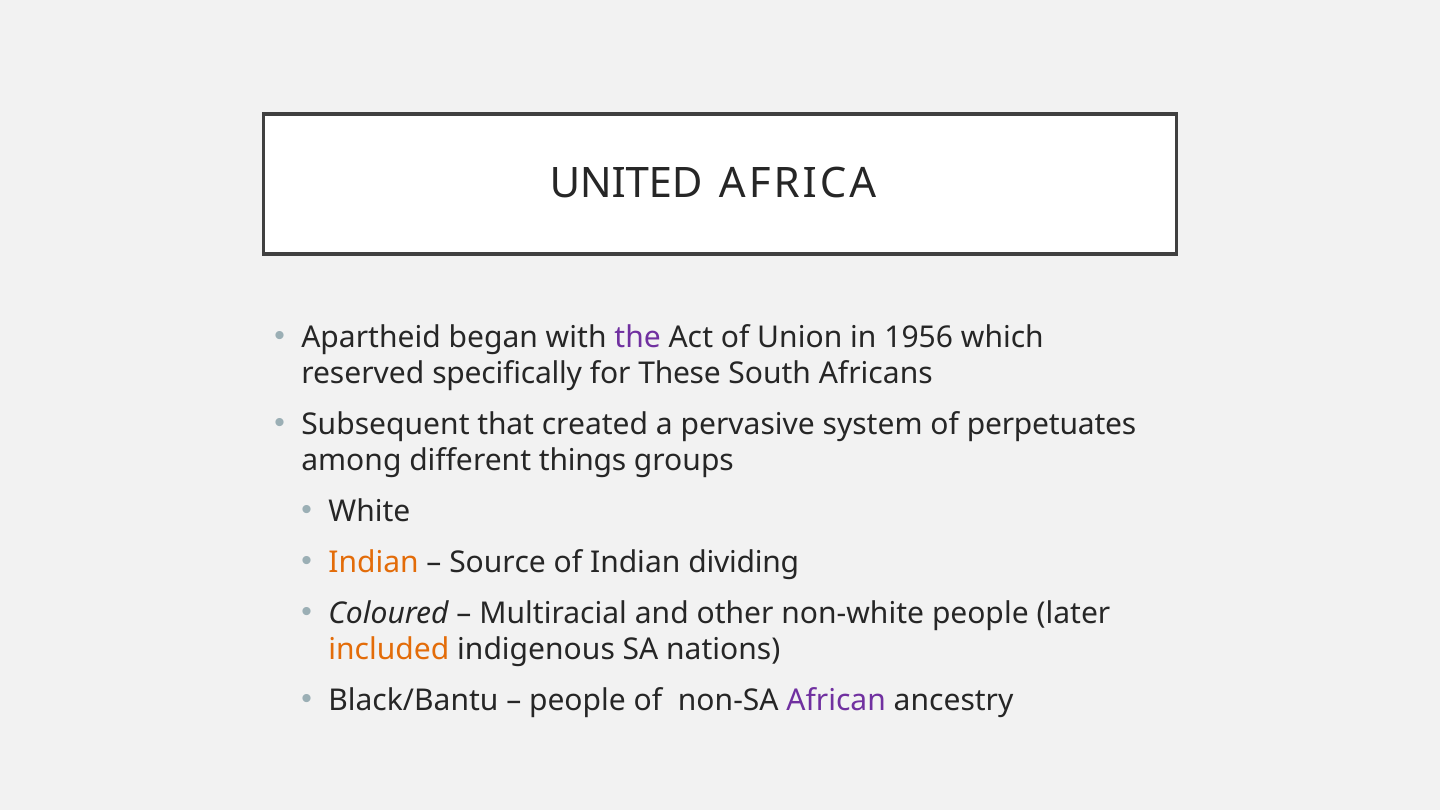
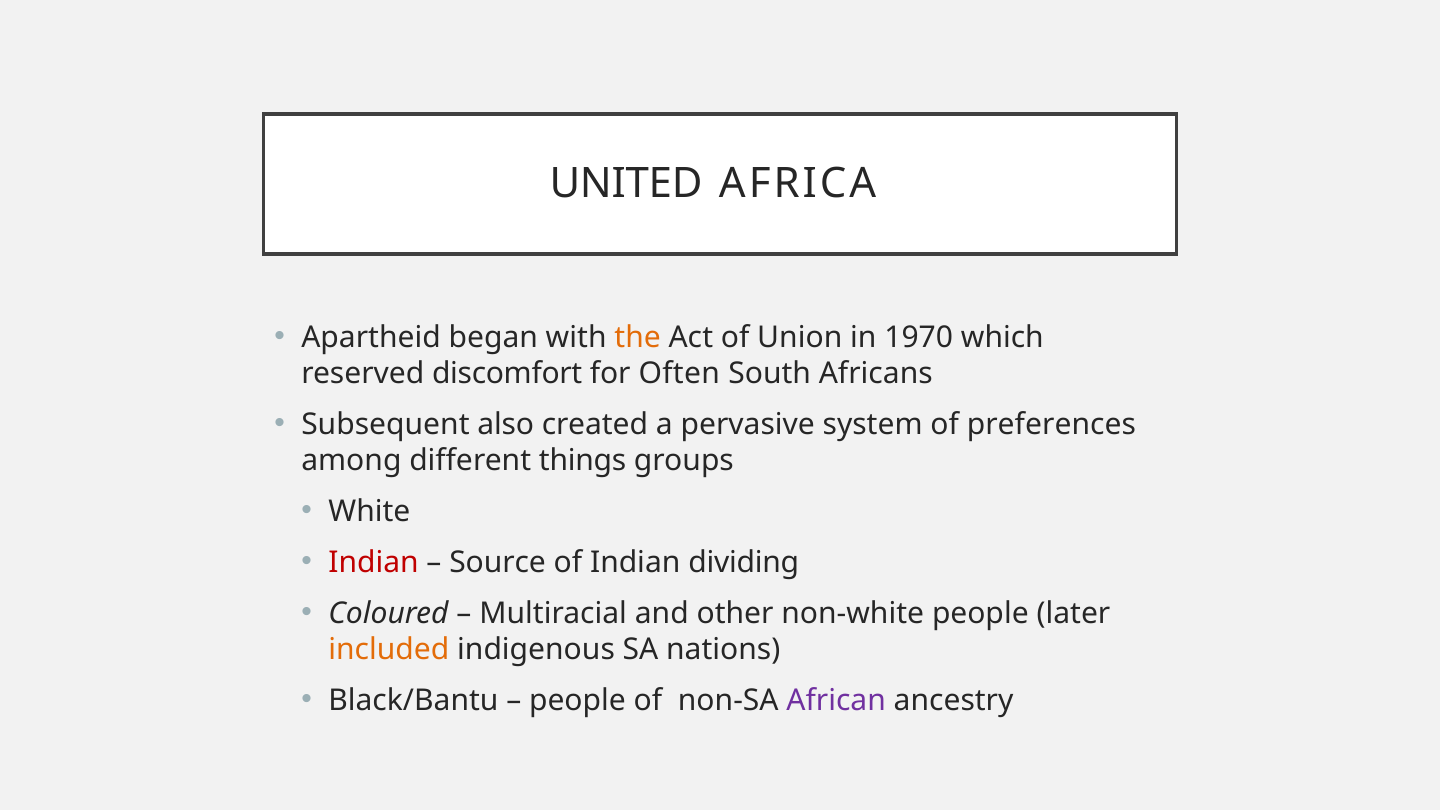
the colour: purple -> orange (638, 337)
1956: 1956 -> 1970 (919, 337)
specifically: specifically -> discomfort (507, 373)
These: These -> Often (679, 373)
that: that -> also (506, 424)
perpetuates: perpetuates -> preferences (1051, 424)
Indian colour: orange -> red (374, 562)
